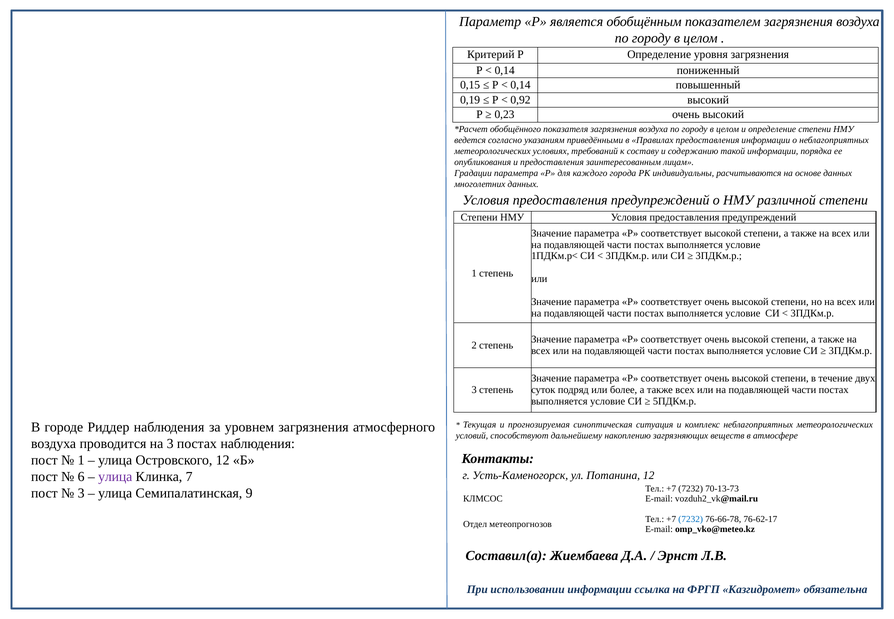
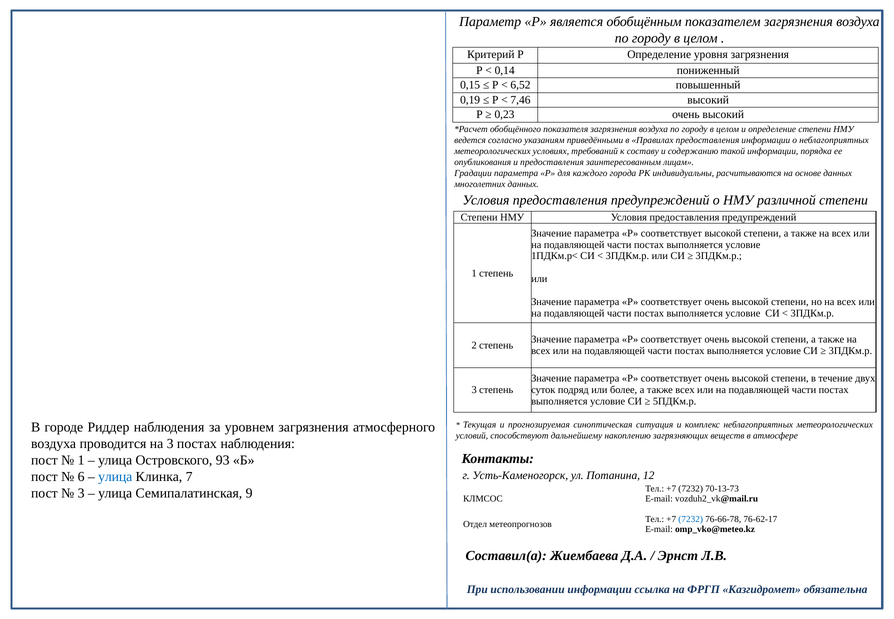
0,14: 0,14 -> 6,52 (521, 85)
0,92: 0,92 -> 7,46 (521, 100)
Островского 12: 12 -> 93 (223, 460)
улица colour: purple -> blue (115, 477)
